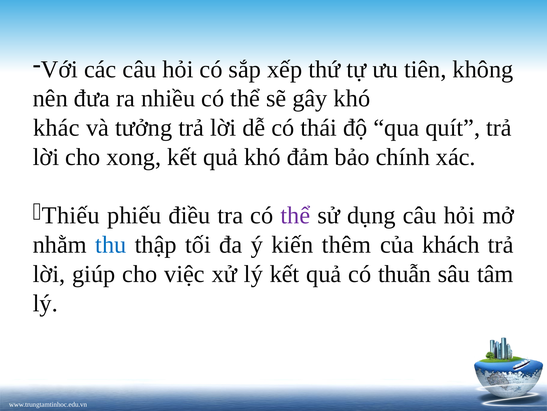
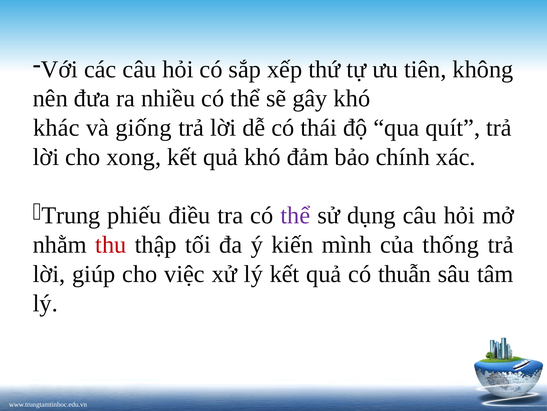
tưởng: tưởng -> giống (144, 128)
Thiếu: Thiếu -> Trung (71, 215)
thu colour: blue -> red (111, 244)
thêm: thêm -> mình (347, 244)
khách: khách -> thống (451, 244)
